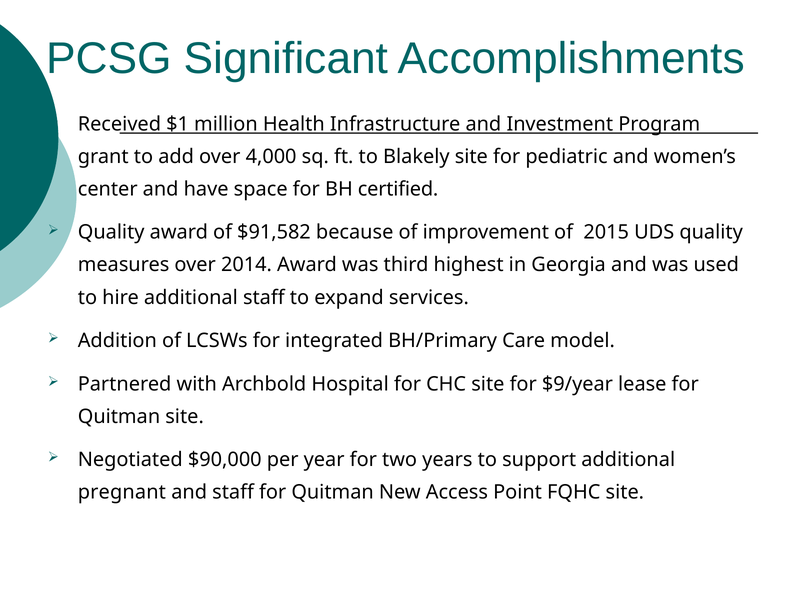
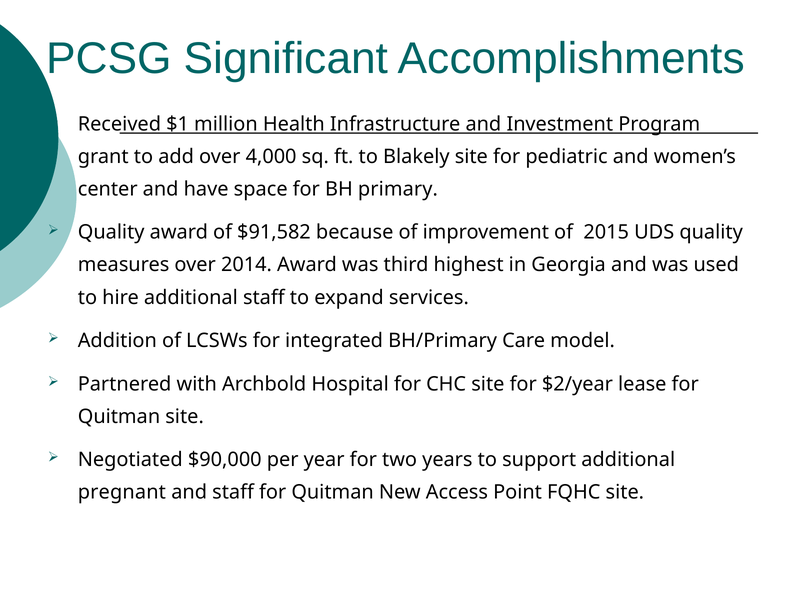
certified: certified -> primary (398, 189)
$9/year: $9/year -> $2/year (577, 384)
